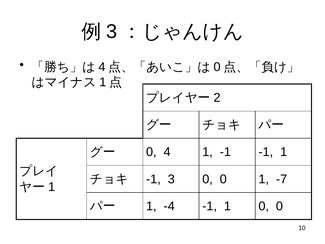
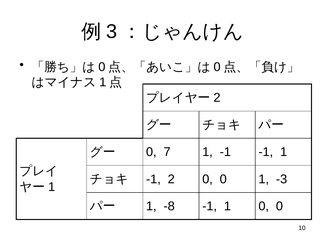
4: 4 -> 0 (102, 67)
0 4: 4 -> 7 (167, 152)
-1 3: 3 -> 2 (171, 179)
-7: -7 -> -3 (282, 179)
-4: -4 -> -8 (169, 206)
